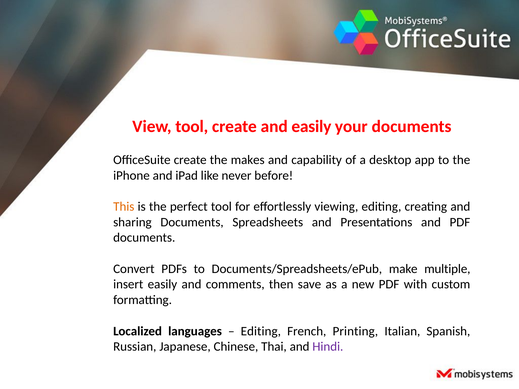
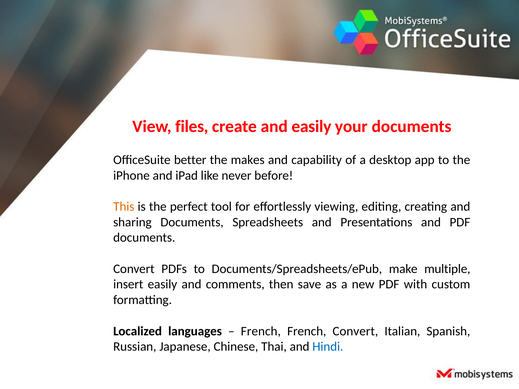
View tool: tool -> files (192, 127)
OfficeSuite create: create -> better (190, 160)
Editing: Editing -> French (261, 331)
French Printing: Printing -> Convert (355, 331)
Hindi colour: purple -> blue (328, 347)
